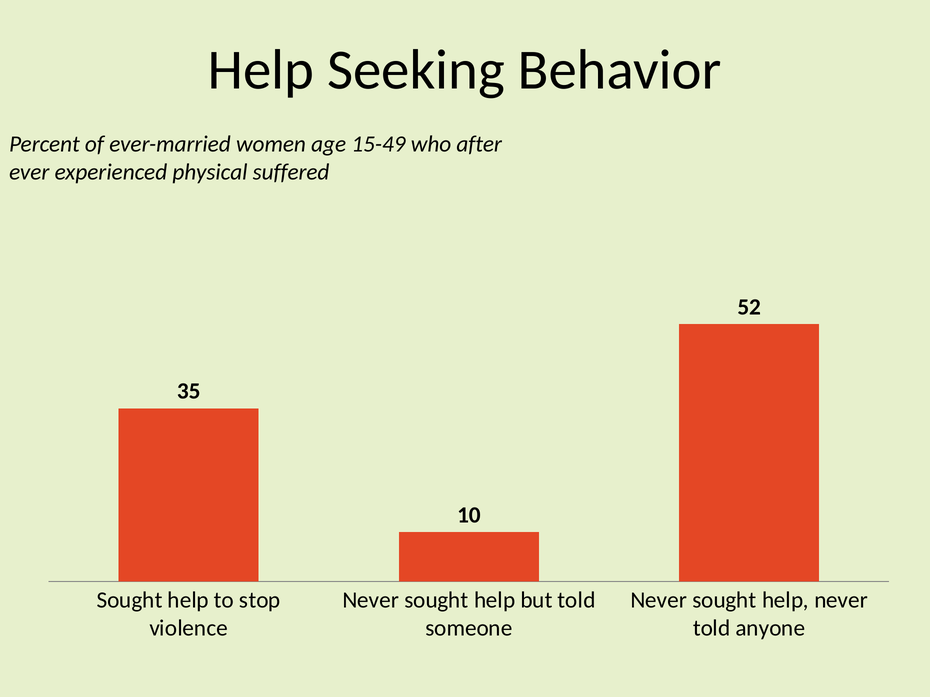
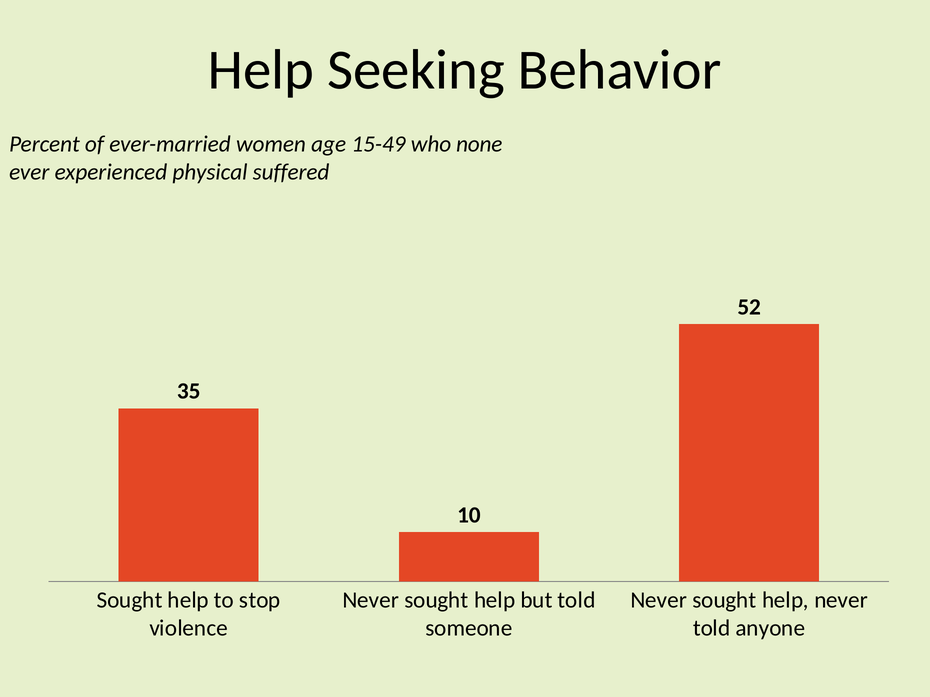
after: after -> none (479, 144)
